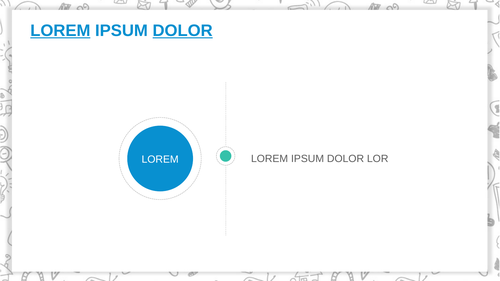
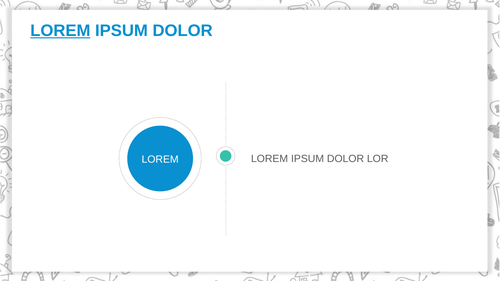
DOLOR underline: present -> none (183, 31)
